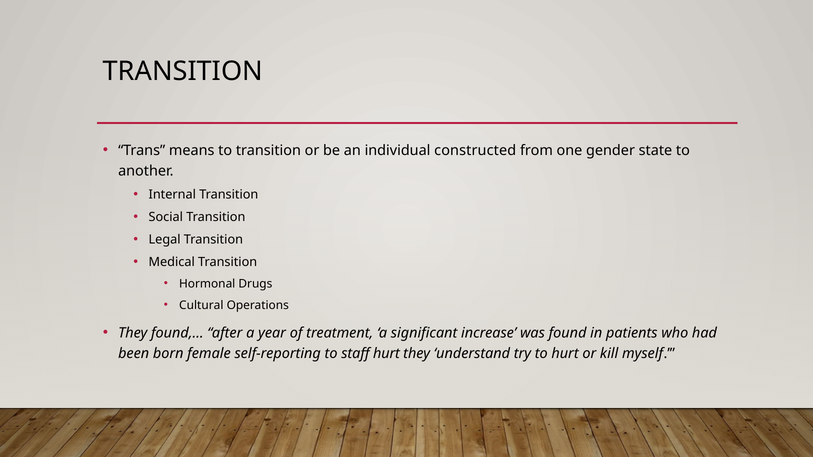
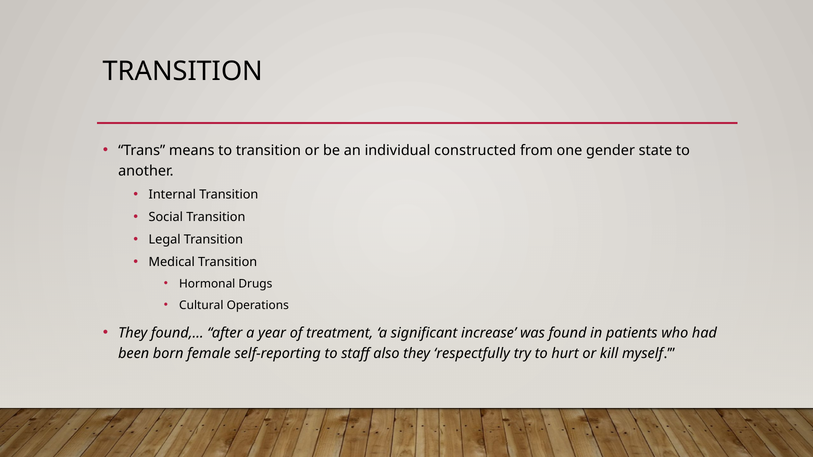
staff hurt: hurt -> also (386, 354)
understand: understand -> respectfully (472, 354)
